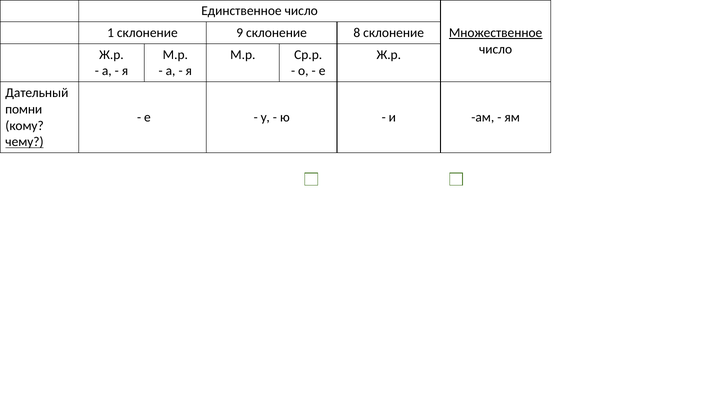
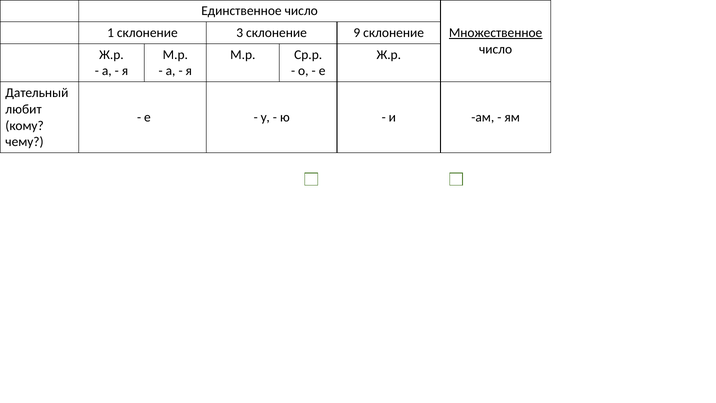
9: 9 -> 3 (240, 33)
8: 8 -> 9 (357, 33)
помни: помни -> любит (24, 109)
чему underline: present -> none (24, 142)
